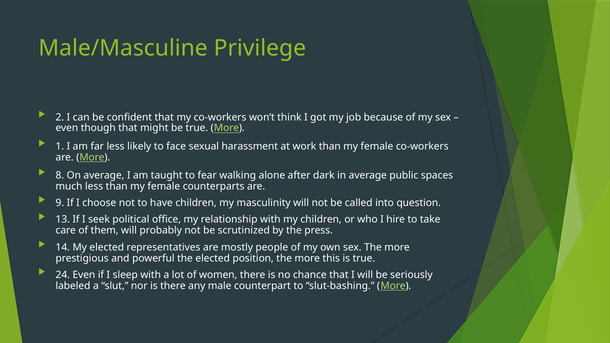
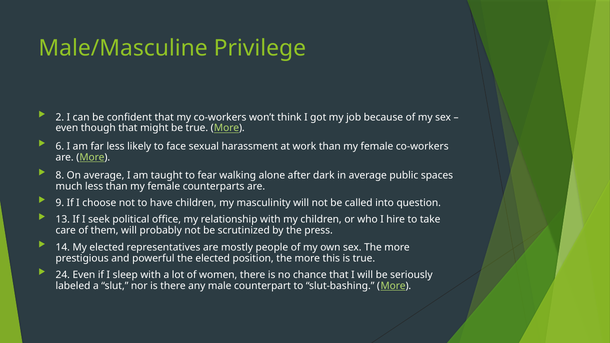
1: 1 -> 6 (60, 146)
